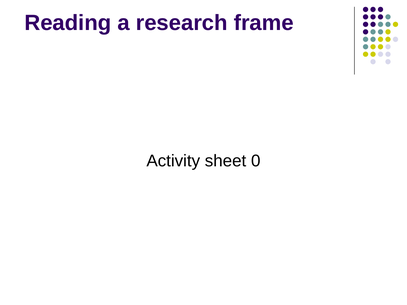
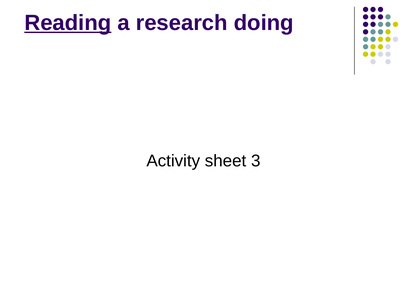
Reading underline: none -> present (68, 23)
frame: frame -> doing (264, 23)
0: 0 -> 3 (256, 161)
